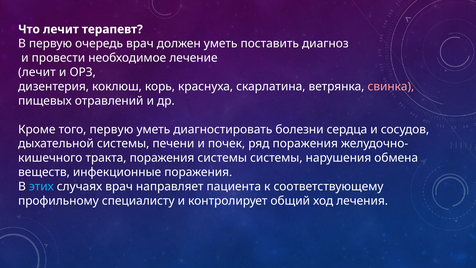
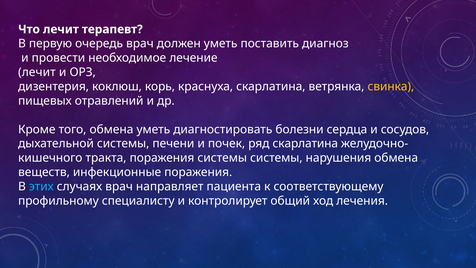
свинка colour: pink -> yellow (391, 86)
того первую: первую -> обмена (111, 129)
ряд поражения: поражения -> скарлатина (305, 144)
